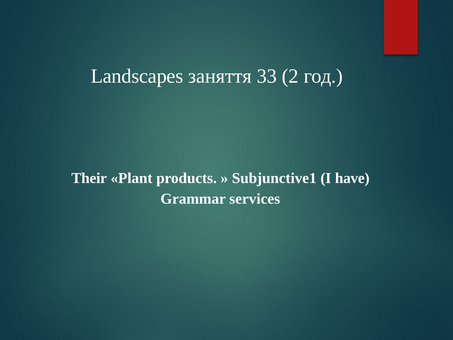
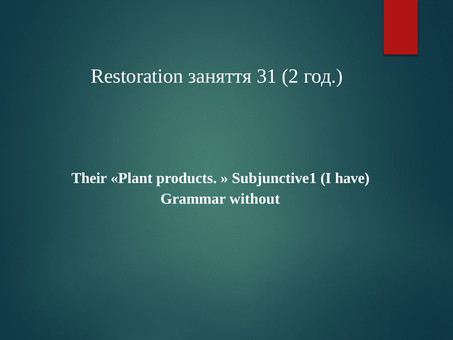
Landscapes: Landscapes -> Restoration (137, 76)
33: 33 -> 31 (267, 76)
services: services -> without (255, 199)
